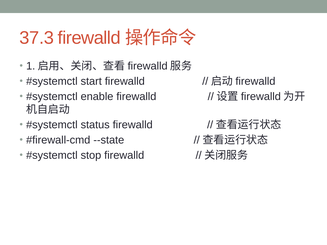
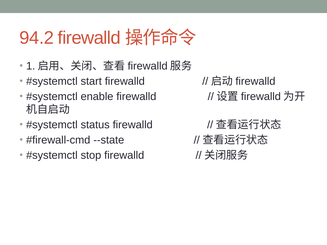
37.3: 37.3 -> 94.2 (37, 38)
